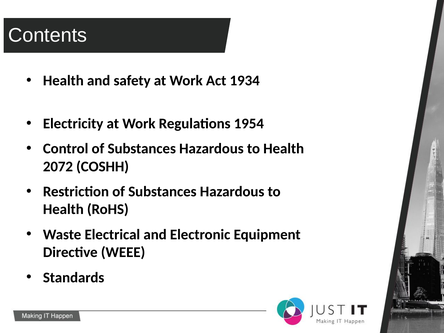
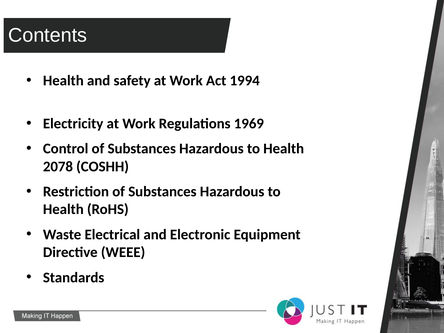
1934: 1934 -> 1994 (245, 81)
1954: 1954 -> 1969 (249, 124)
2072: 2072 -> 2078 (58, 167)
